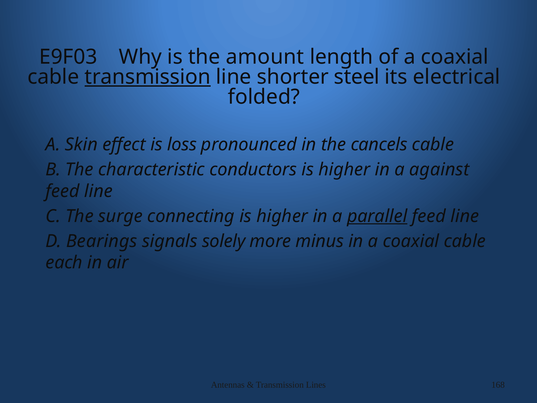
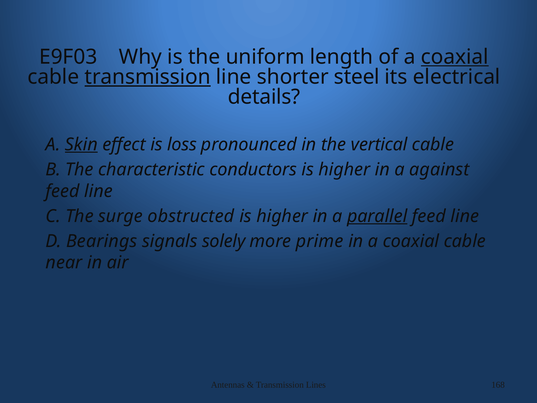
amount: amount -> uniform (265, 57)
coaxial underline: none -> present (455, 57)
folded: folded -> details (264, 97)
Skin underline: none -> present (81, 144)
cancels: cancels -> vertical (379, 144)
connecting: connecting -> obstructed (191, 216)
minus: minus -> prime (320, 241)
each: each -> near (64, 263)
